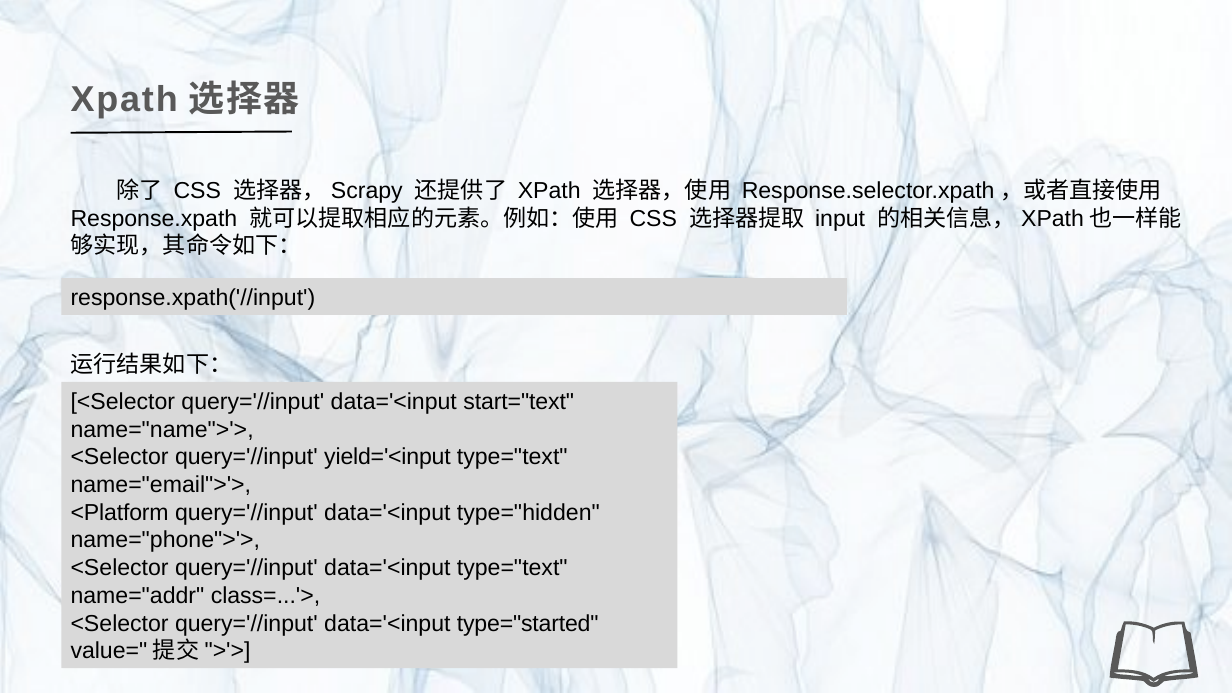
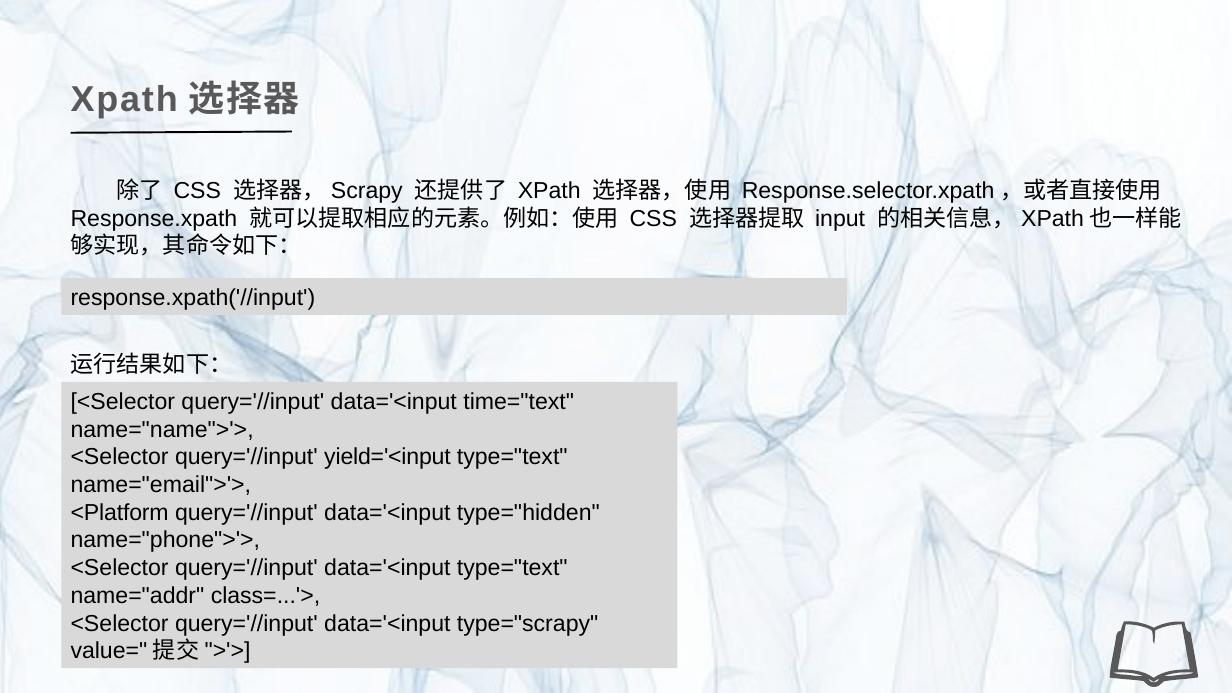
start="text: start="text -> time="text (519, 402)
type="started: type="started -> type="scrapy (528, 624)
